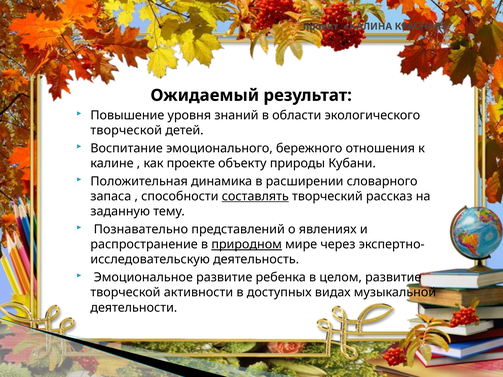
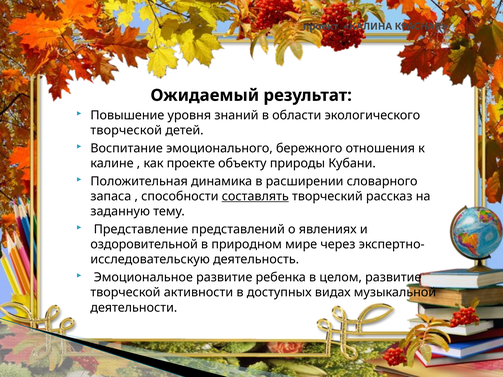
Познавательно: Познавательно -> Представление (141, 229)
распространение: распространение -> оздоровительной (144, 245)
природном underline: present -> none (247, 245)
